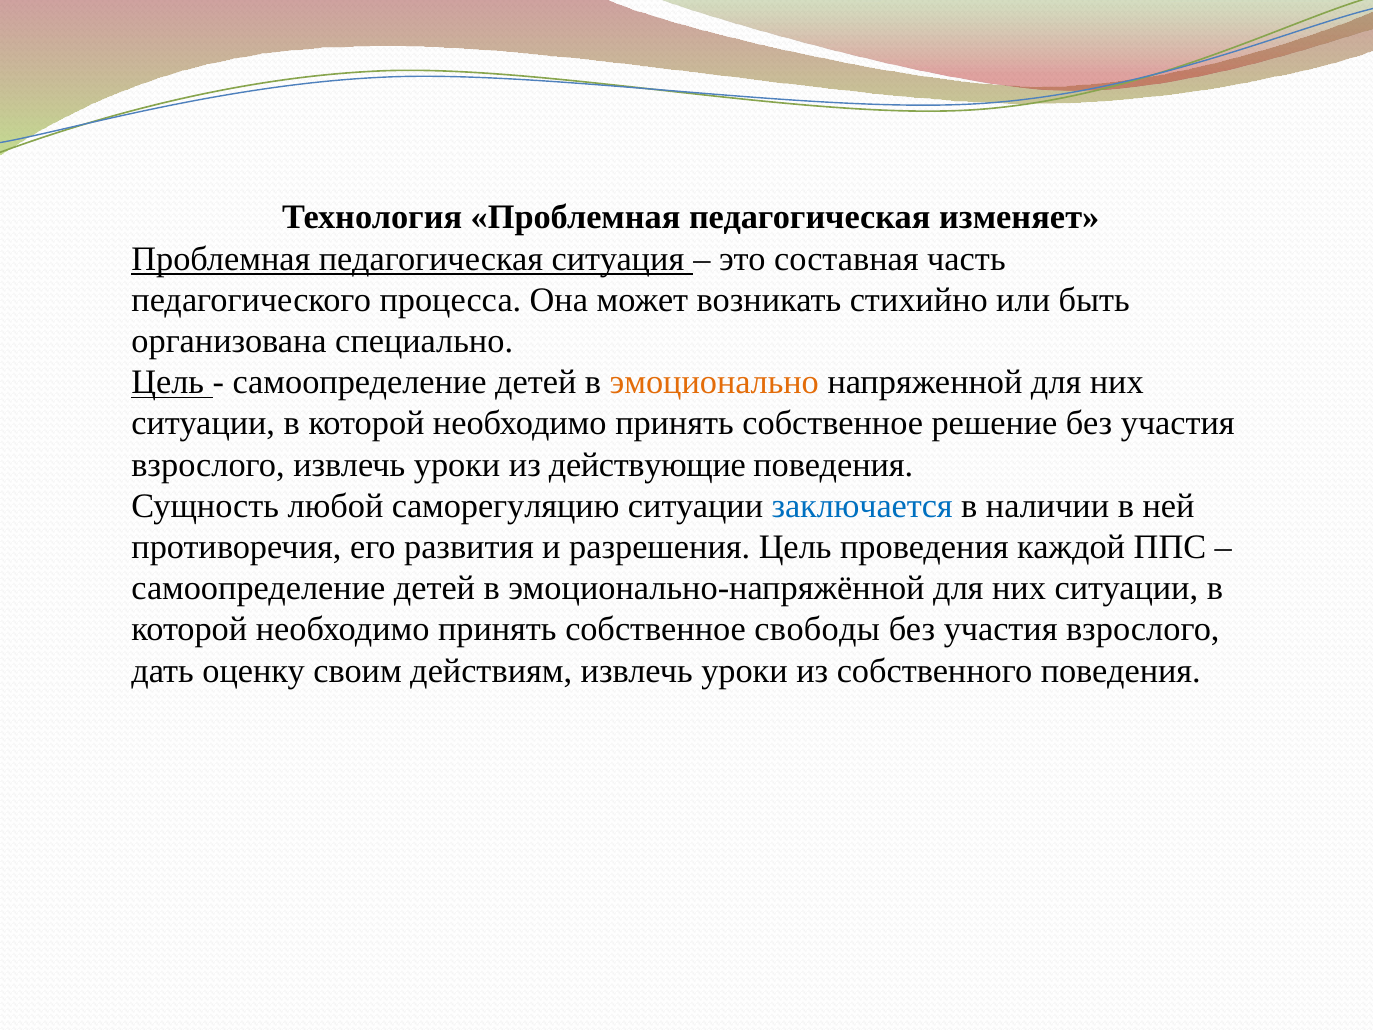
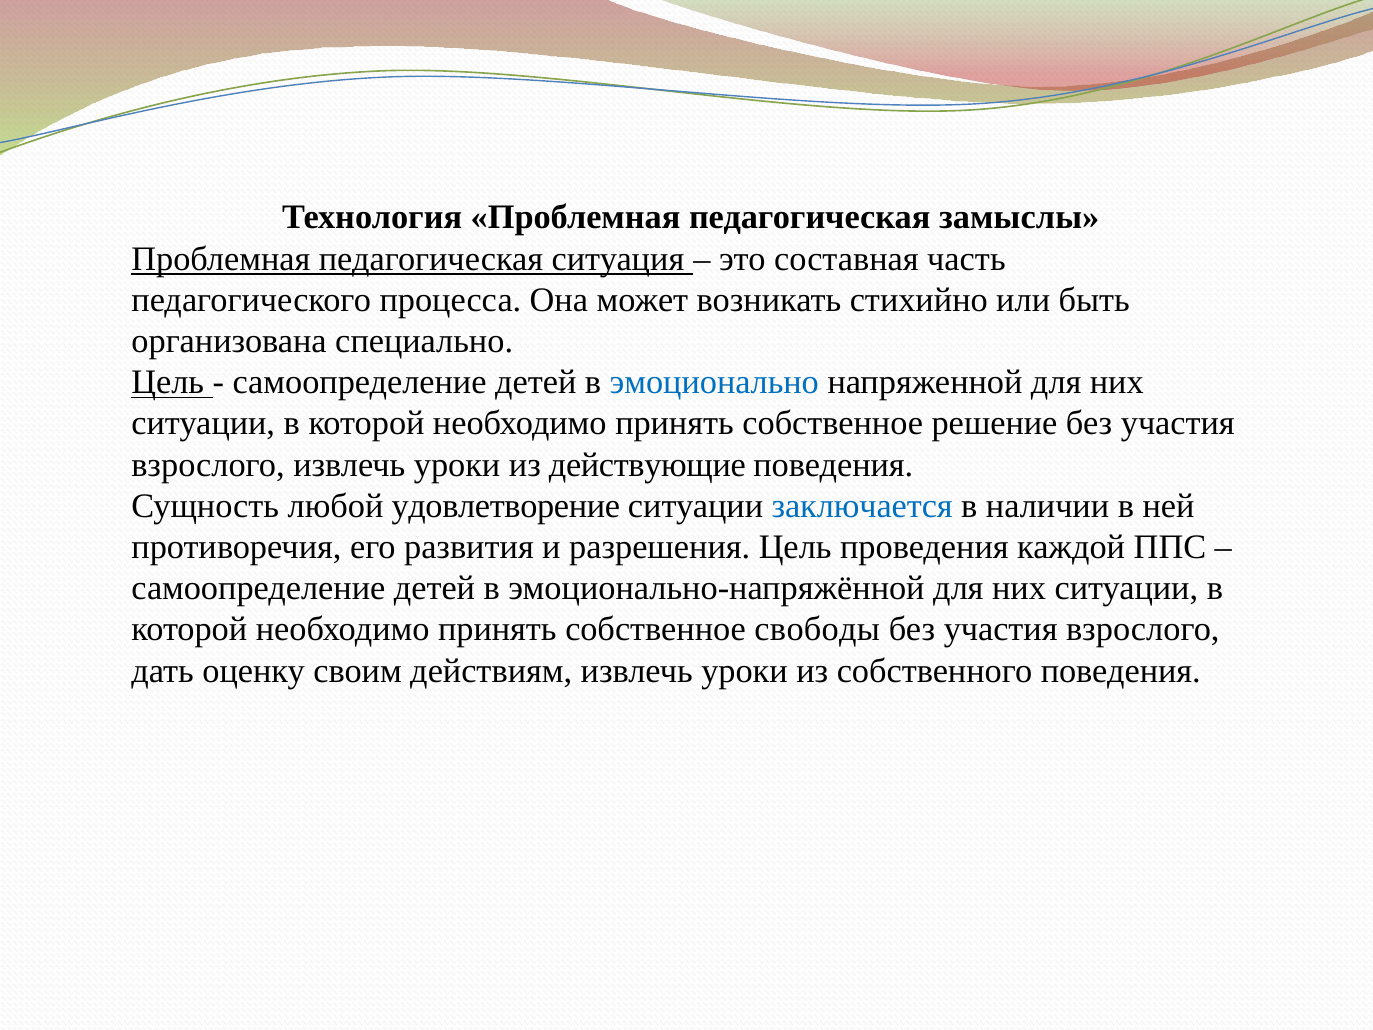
изменяет: изменяет -> замыслы (1019, 217)
эмоционально colour: orange -> blue (714, 382)
саморегуляцию: саморегуляцию -> удовлетворение (506, 506)
